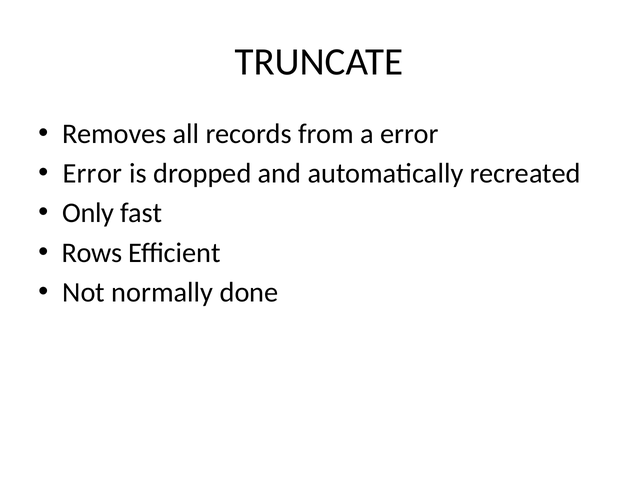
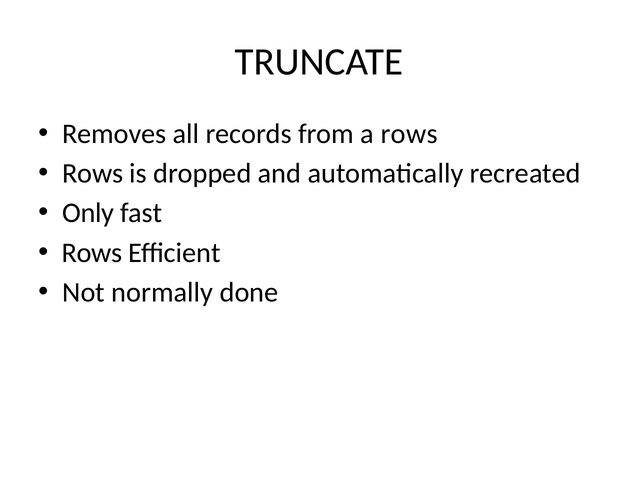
a error: error -> rows (409, 134)
Error: Error -> Rows (93, 174)
